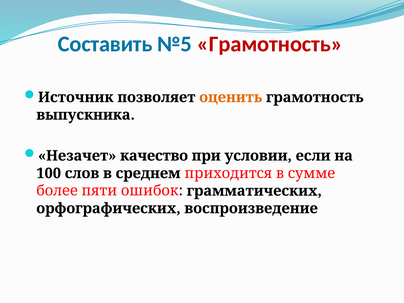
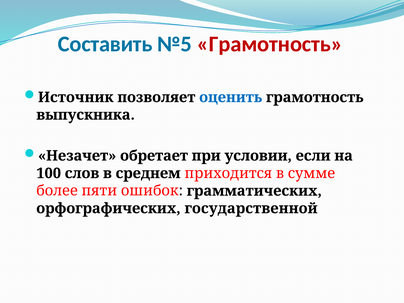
оценить colour: orange -> blue (231, 97)
качество: качество -> обретает (154, 156)
воспроизведение: воспроизведение -> государственной (251, 208)
